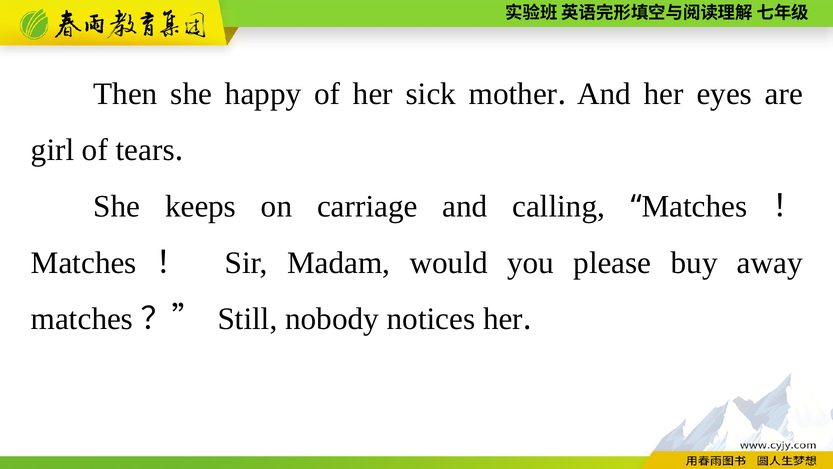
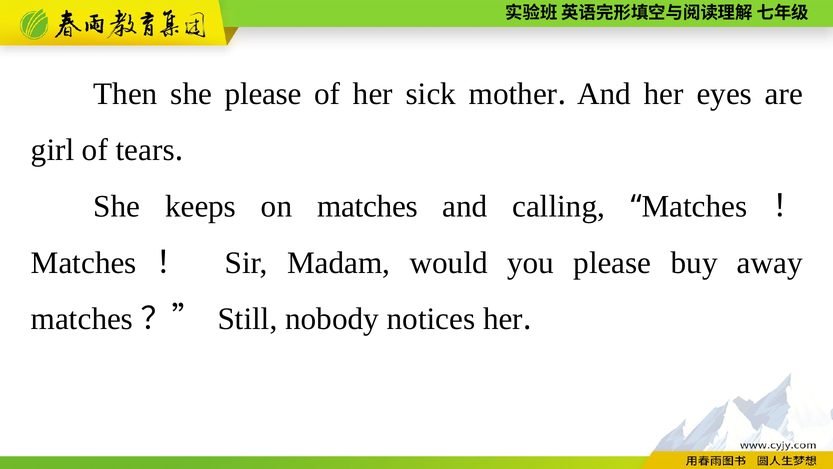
she happy: happy -> please (263, 94)
on carriage: carriage -> matches (367, 206)
